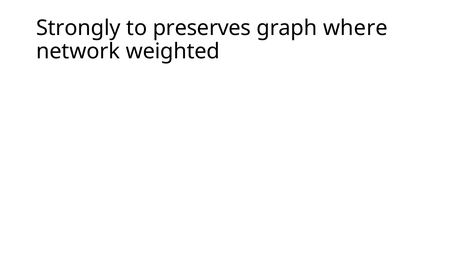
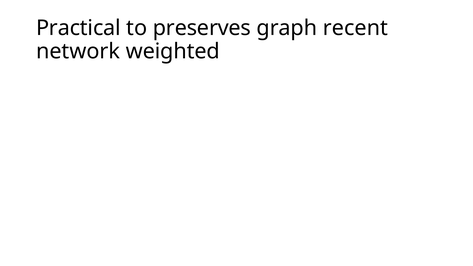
Strongly: Strongly -> Practical (78, 28)
where: where -> recent (355, 28)
